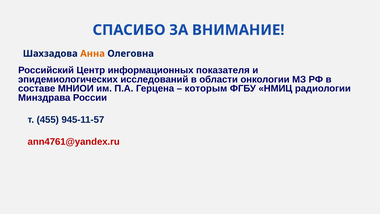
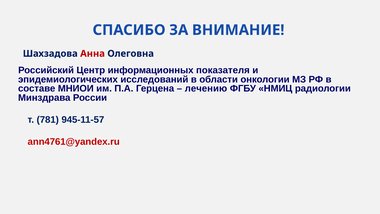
Анна colour: orange -> red (93, 54)
которым: которым -> лечению (206, 88)
455: 455 -> 781 (48, 120)
